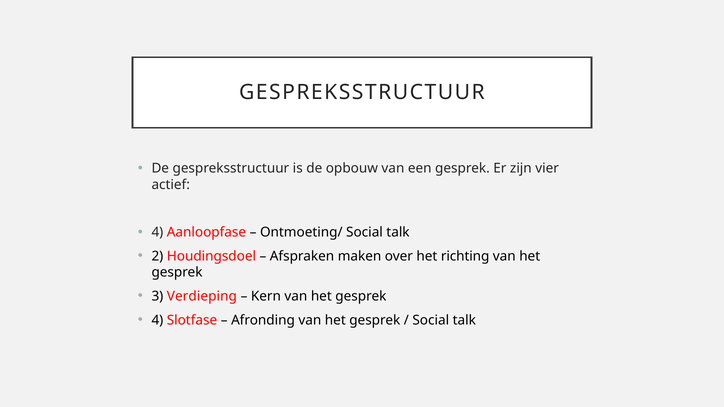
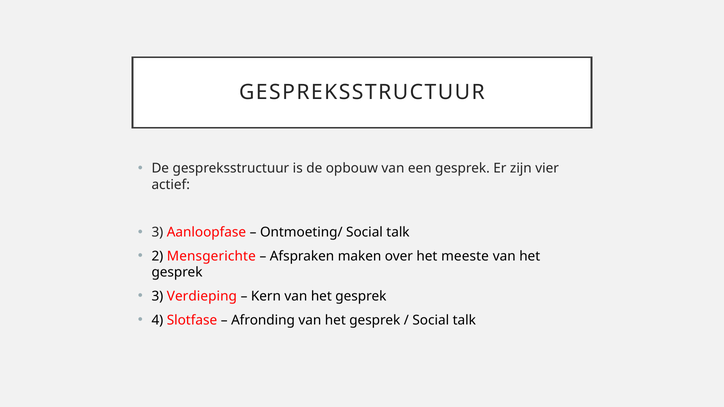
4: 4 -> 3 (157, 232)
Houdingsdoel: Houdingsdoel -> Mensgerichte (211, 256)
richting: richting -> meeste (465, 256)
